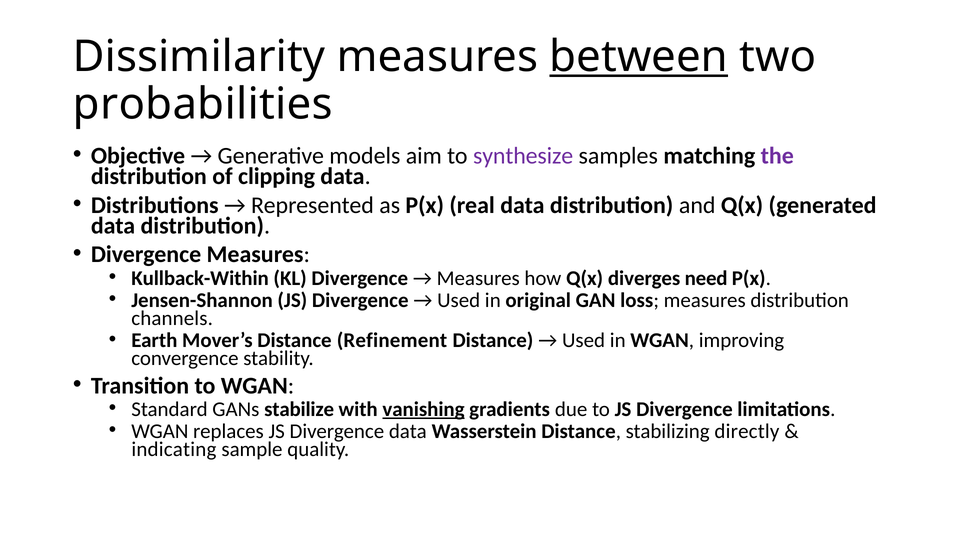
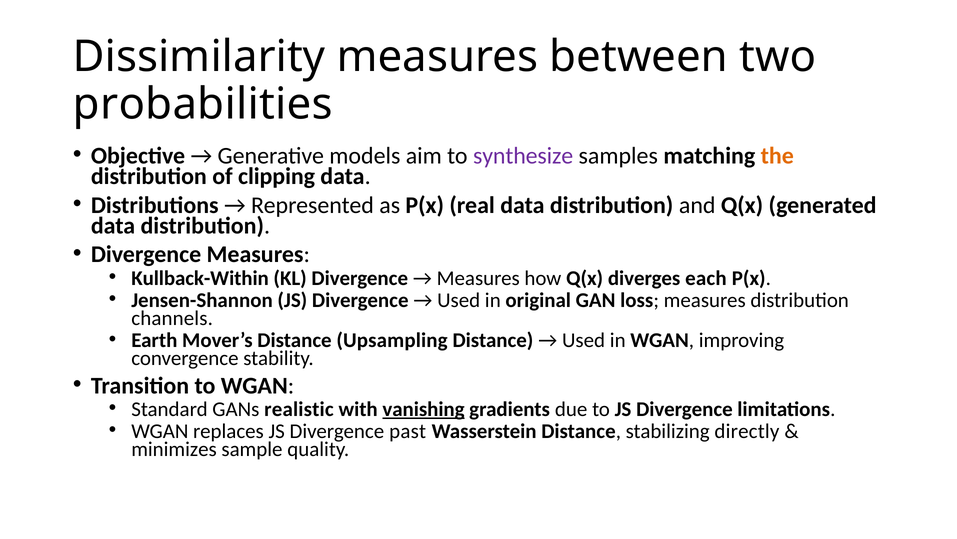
between underline: present -> none (639, 57)
the colour: purple -> orange (777, 156)
need: need -> each (706, 278)
Refinement: Refinement -> Upsampling (392, 340)
stabilize: stabilize -> realistic (299, 409)
Divergence data: data -> past (408, 431)
indicating: indicating -> minimizes (174, 449)
